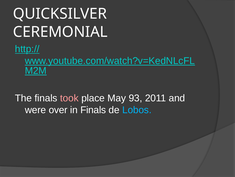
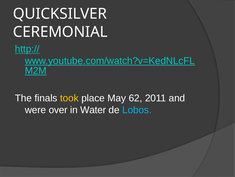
took colour: pink -> yellow (69, 98)
93: 93 -> 62 (135, 98)
in Finals: Finals -> Water (93, 110)
